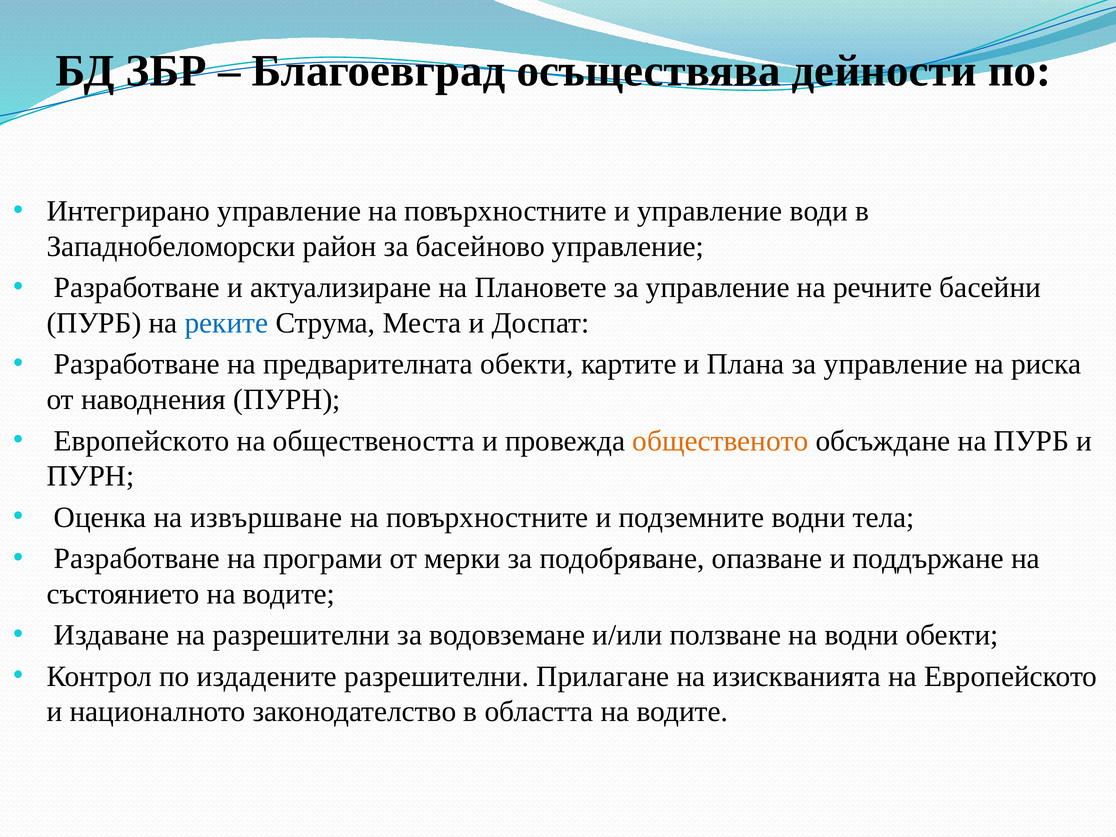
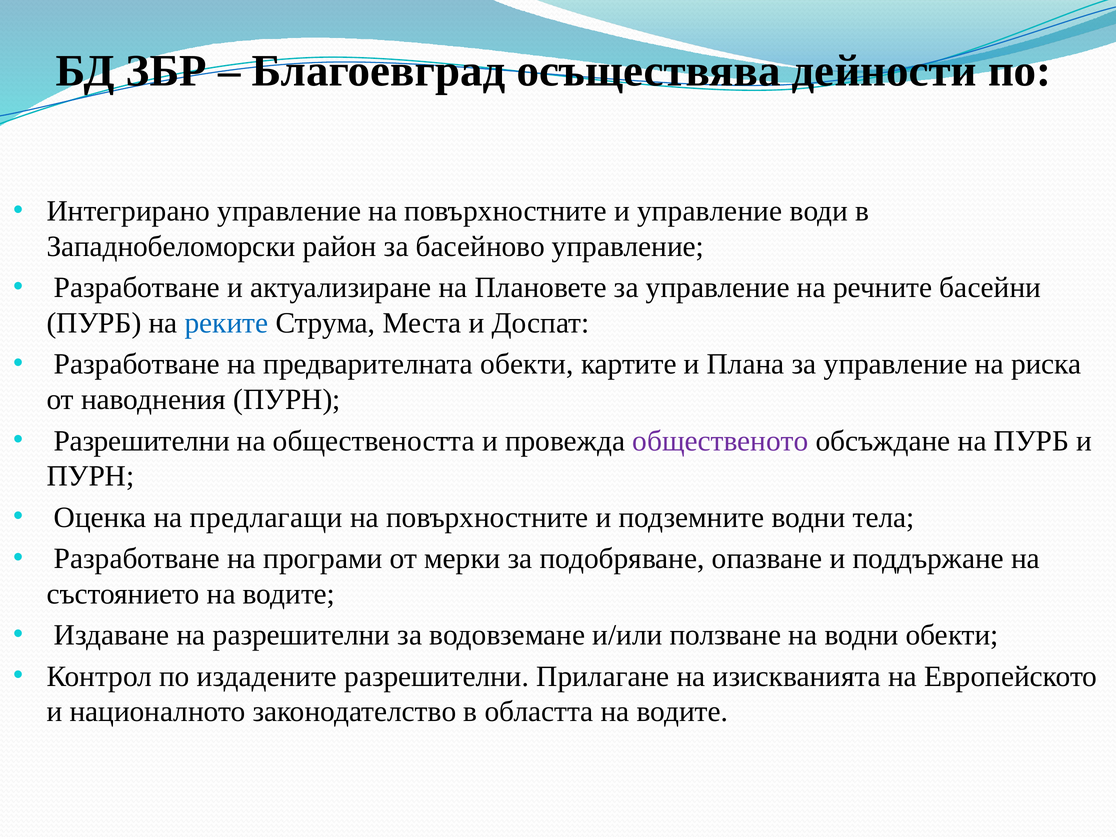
Европейското: Европейското -> Разрешителни (142, 441)
общественото colour: orange -> purple (720, 441)
извършване: извършване -> предлагащи (266, 517)
